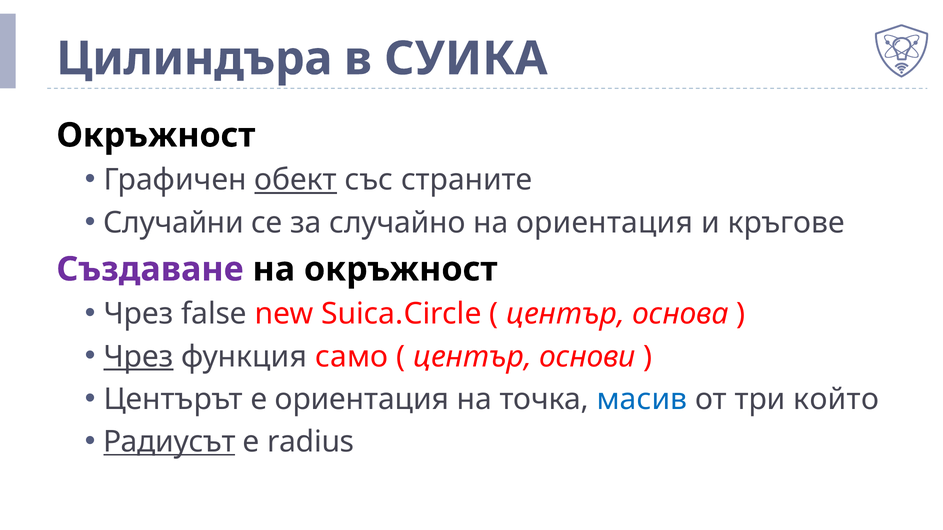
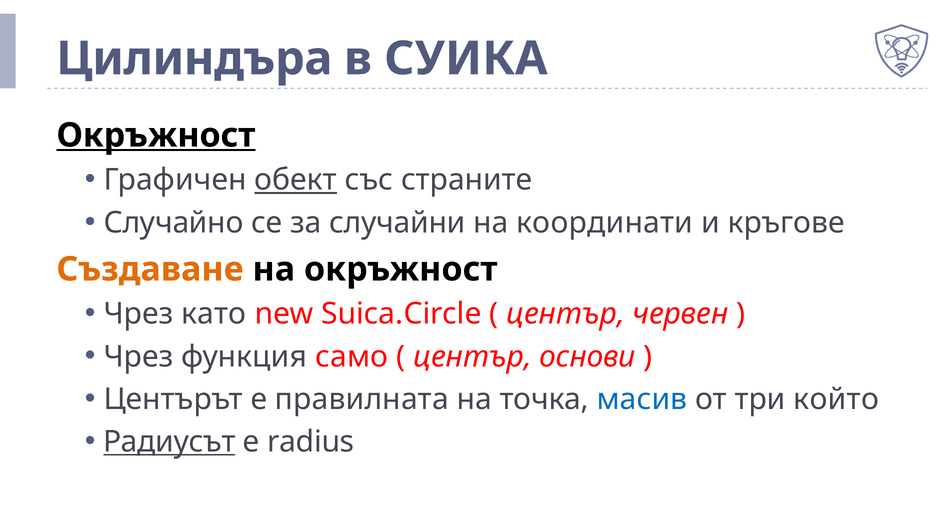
Окръжност underline: none -> present (156, 135)
Случайни: Случайни -> Случайно (174, 223)
случайно: случайно -> случайни (398, 223)
на ориентация: ориентация -> координати (605, 223)
Създаване colour: purple -> orange (150, 270)
false: false -> като (214, 314)
основа: основа -> червен (680, 314)
Чрез underline: present -> none (138, 357)
е ориентация: ориентация -> правилната (362, 400)
